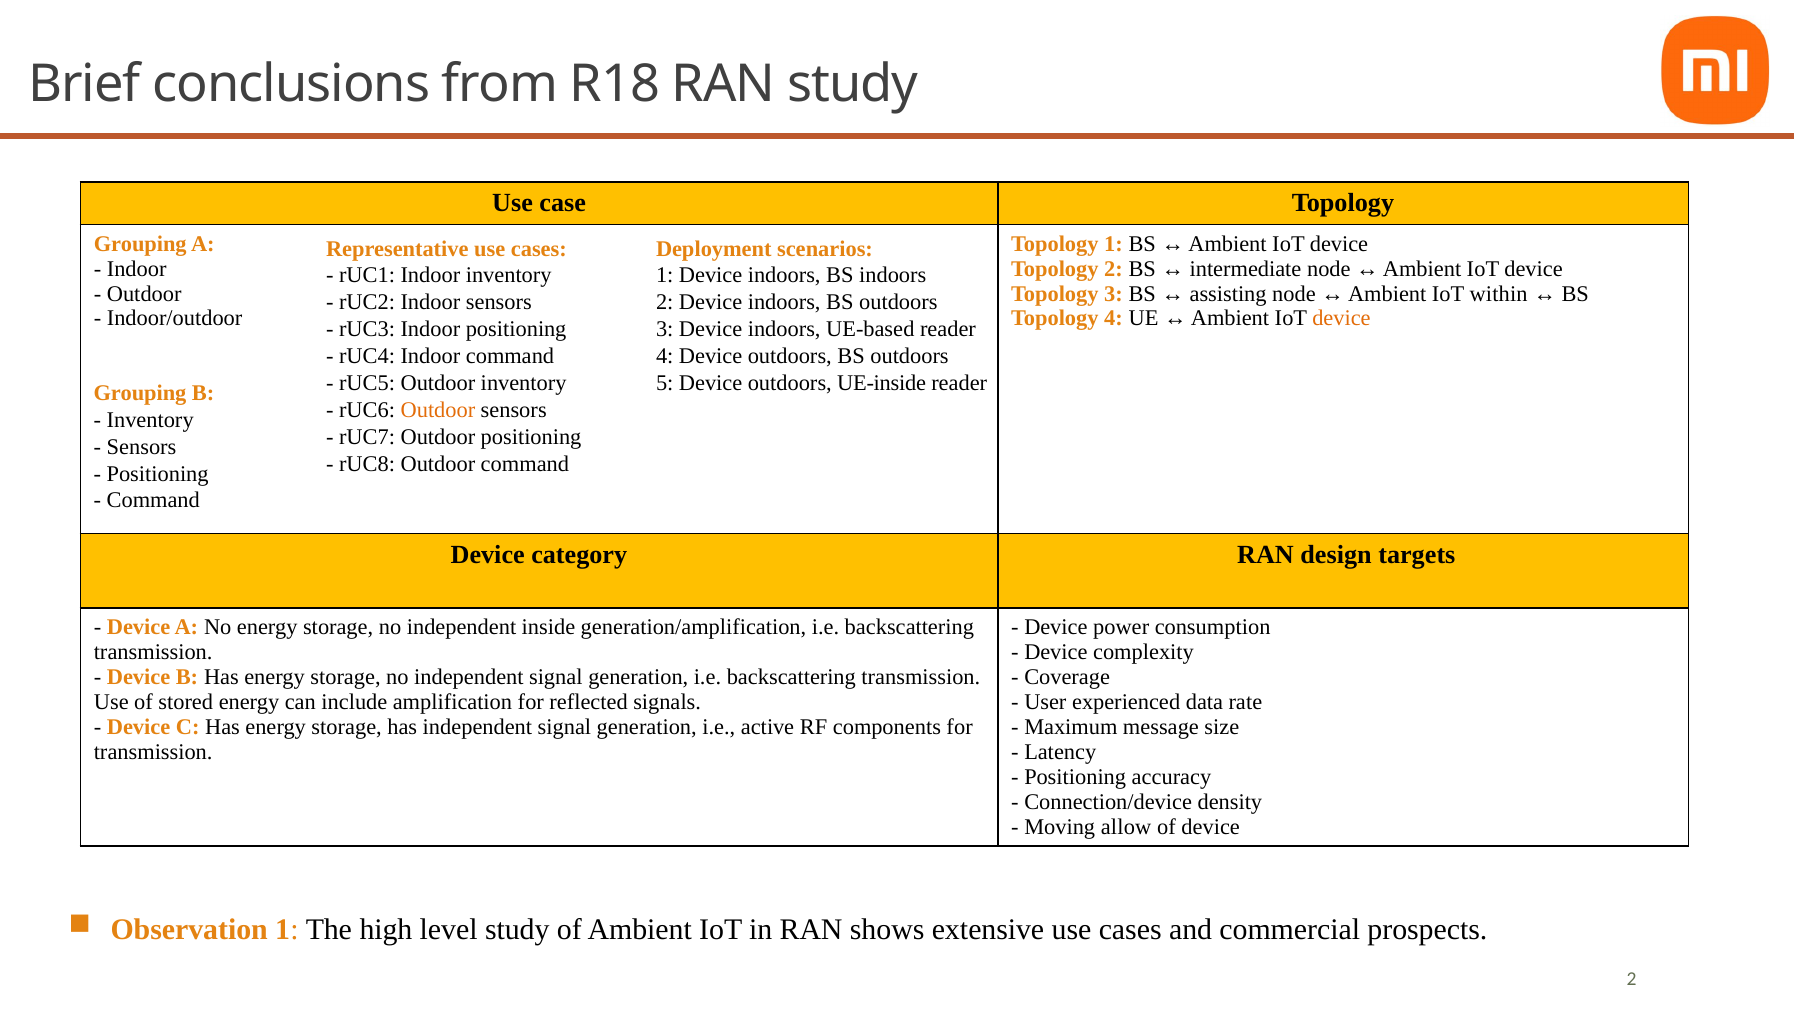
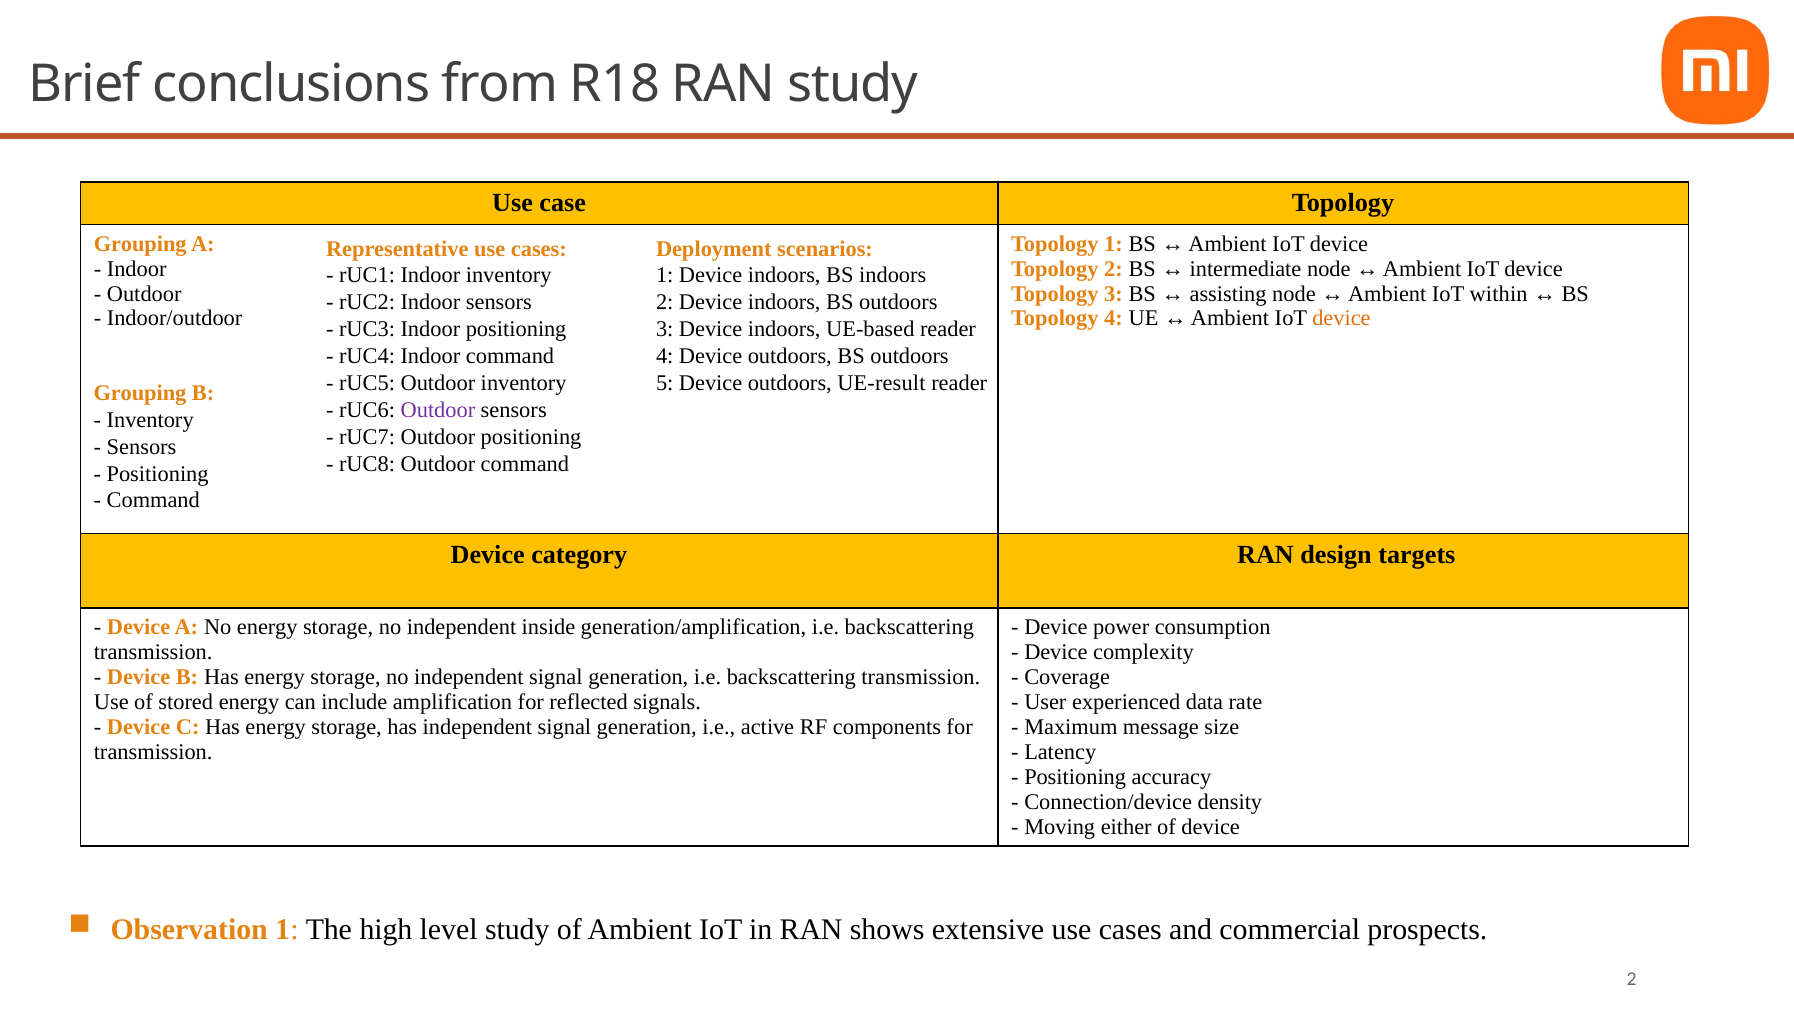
UE-inside: UE-inside -> UE-result (881, 383)
Outdoor colour: orange -> purple (438, 410)
allow: allow -> either (1126, 827)
